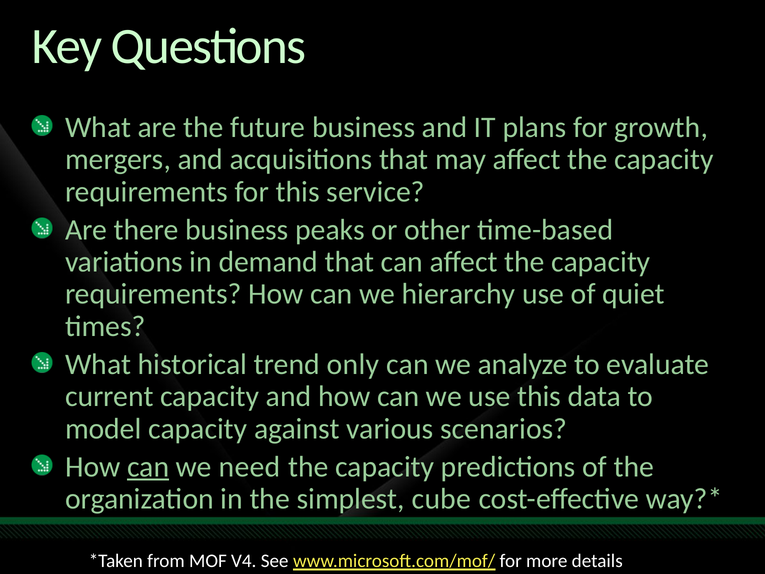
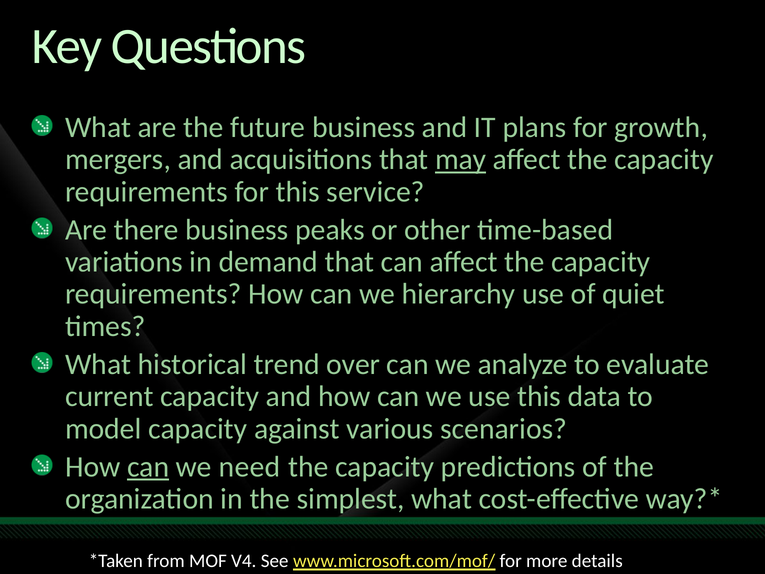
may underline: none -> present (461, 160)
only: only -> over (353, 364)
simplest cube: cube -> what (442, 499)
